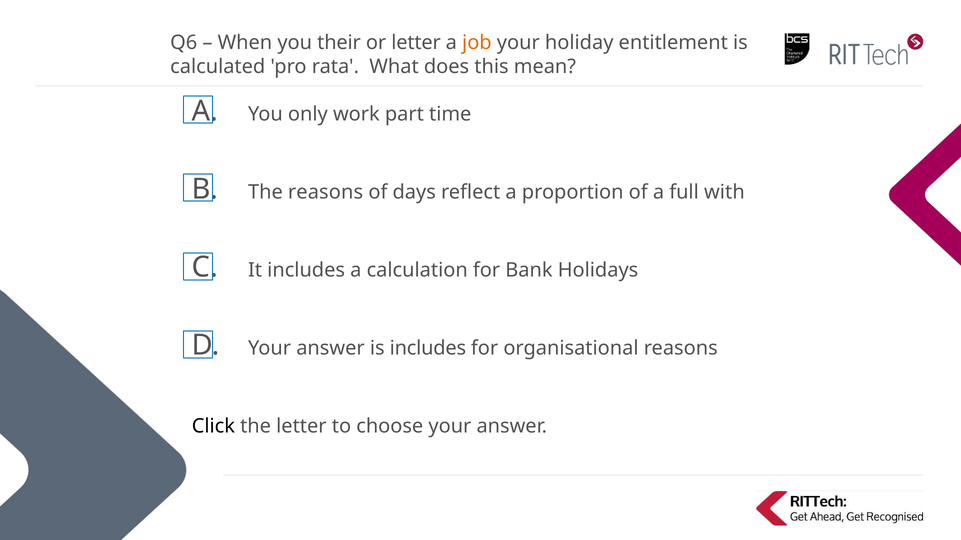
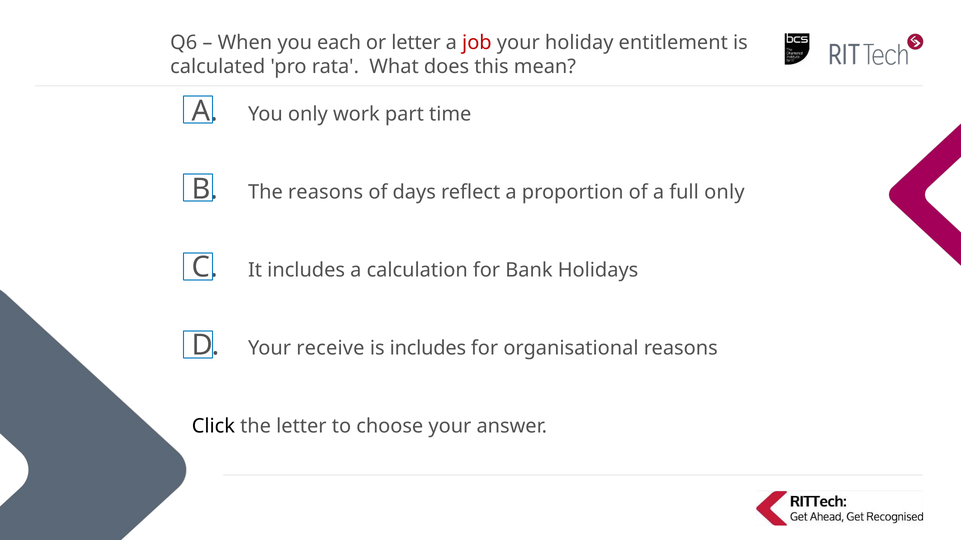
their: their -> each (339, 43)
job colour: orange -> red (477, 43)
full with: with -> only (724, 192)
answer: answer -> receive (330, 348)
